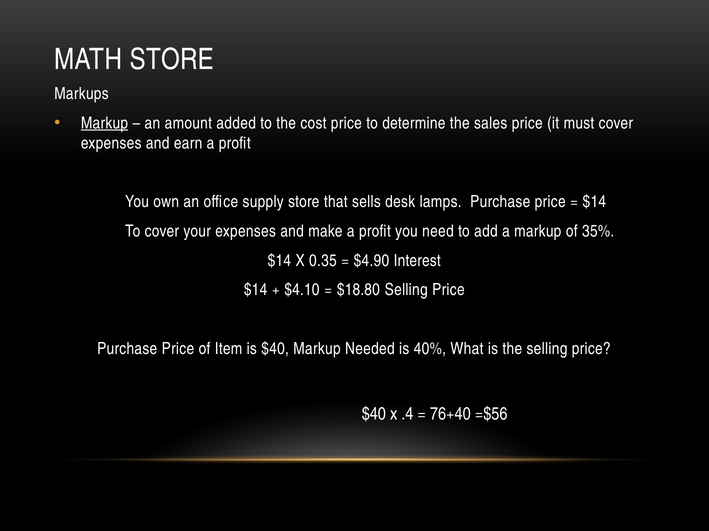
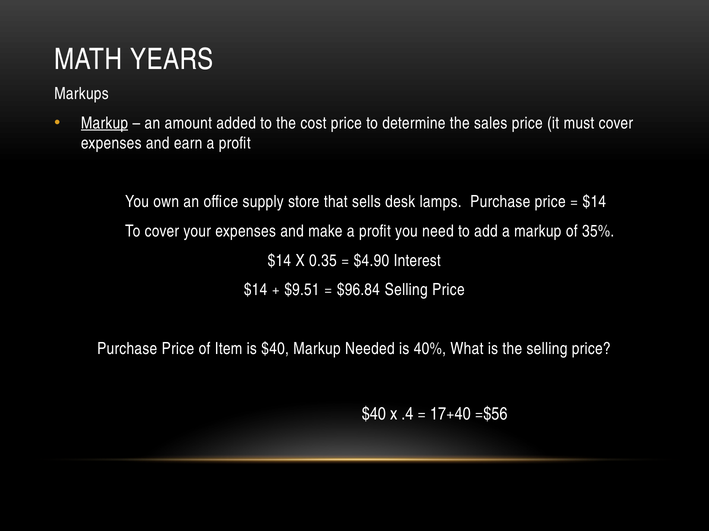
MATH STORE: STORE -> YEARS (172, 60)
$4.10: $4.10 -> $9.51 (302, 290)
$18.80: $18.80 -> $96.84 (358, 290)
76+40: 76+40 -> 17+40 (450, 414)
